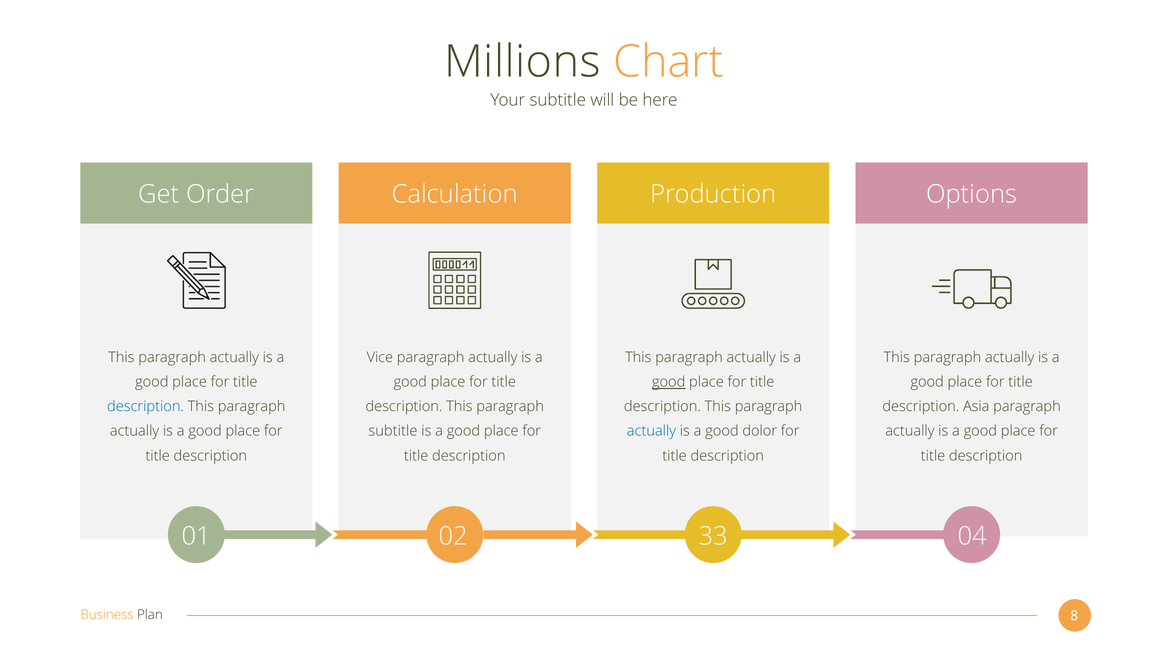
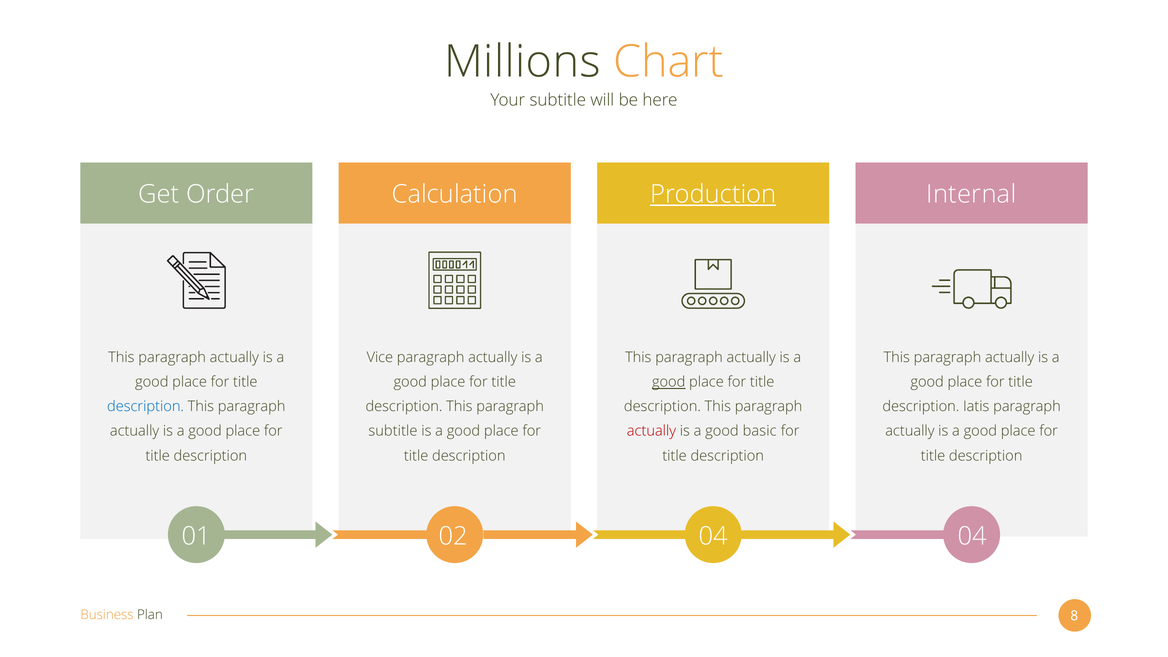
Production underline: none -> present (713, 194)
Options: Options -> Internal (971, 194)
Asia: Asia -> Iatis (976, 407)
actually colour: blue -> red (651, 431)
dolor: dolor -> basic (760, 431)
02 33: 33 -> 04 (713, 536)
